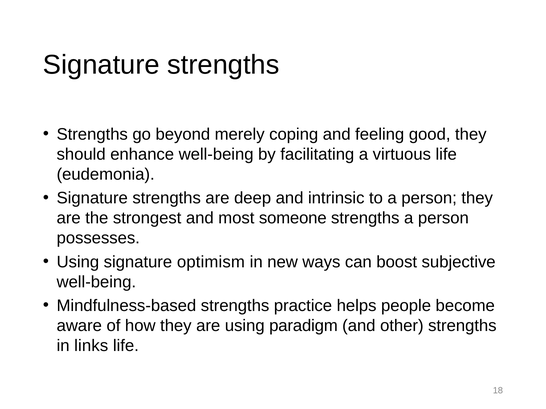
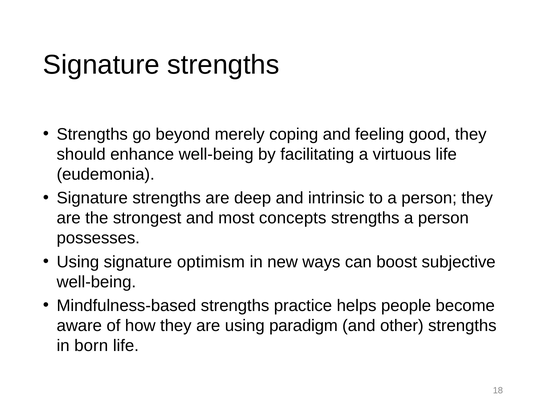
someone: someone -> concepts (293, 218)
links: links -> born (91, 346)
